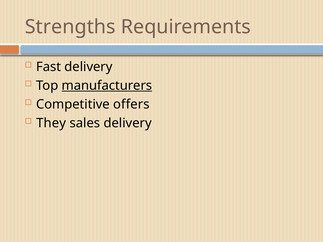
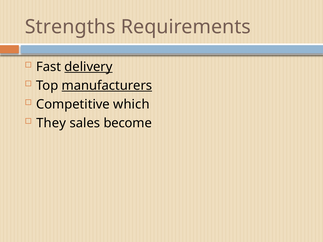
delivery underline: none -> present (88, 67)
offers: offers -> which (131, 104)
sales delivery: delivery -> become (128, 123)
